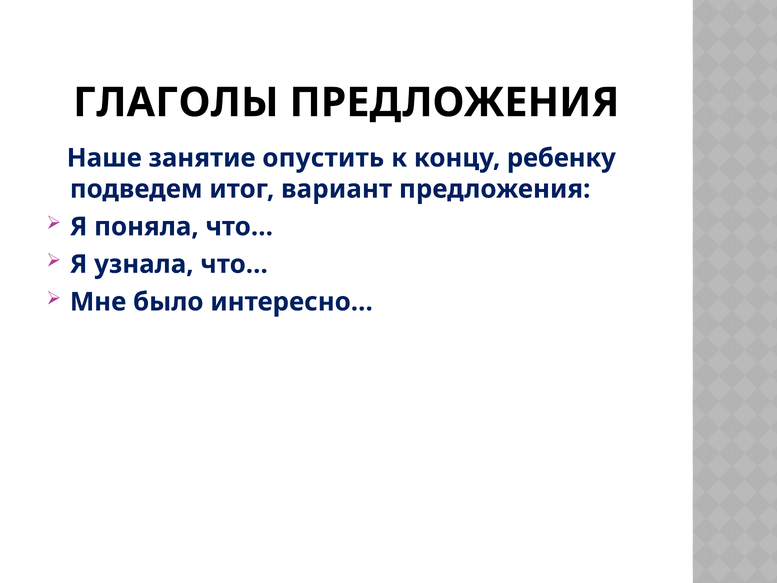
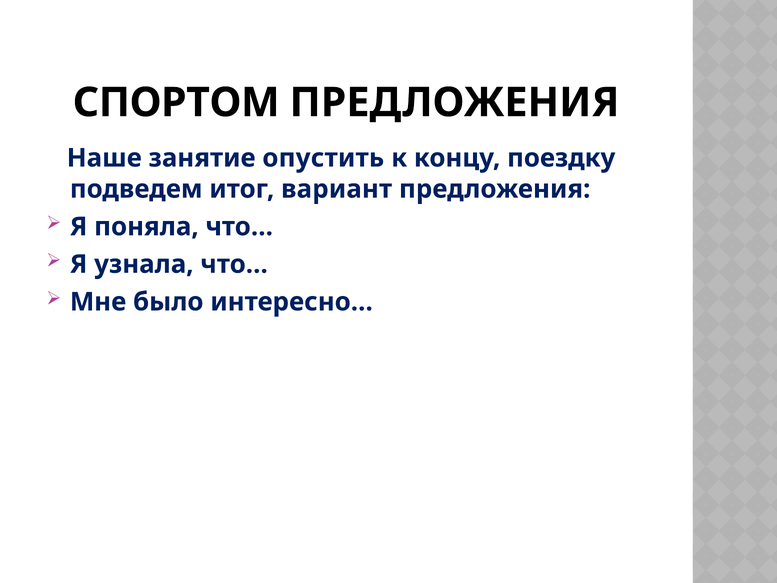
ГЛАГОЛЫ: ГЛАГОЛЫ -> СПОРТОМ (176, 103)
ребенку: ребенку -> поездку (561, 158)
